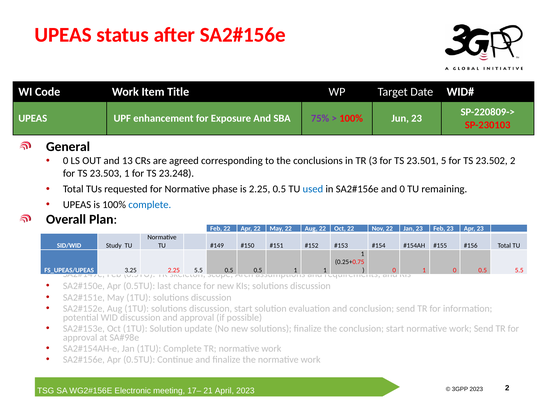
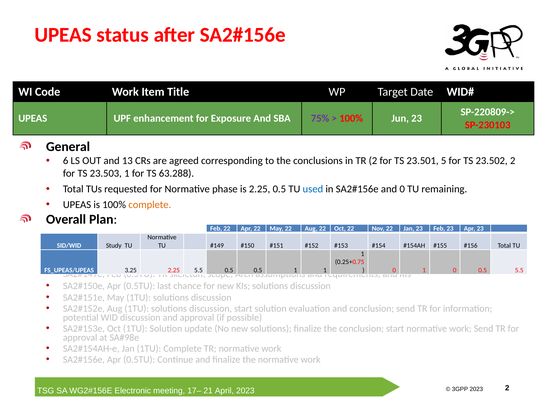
0: 0 -> 6 (66, 161)
TR 3: 3 -> 2 (373, 161)
23.248: 23.248 -> 63.288 (176, 173)
complete colour: blue -> orange (150, 205)
